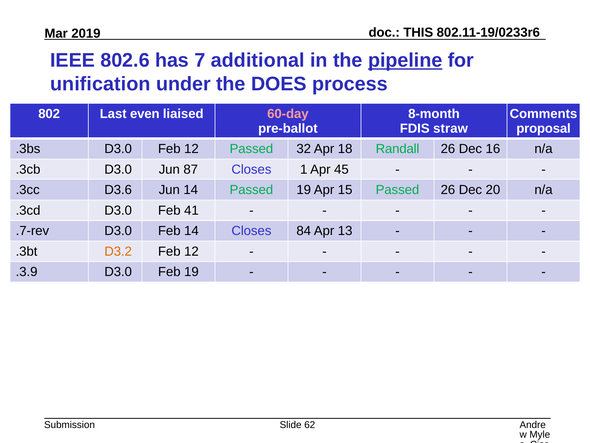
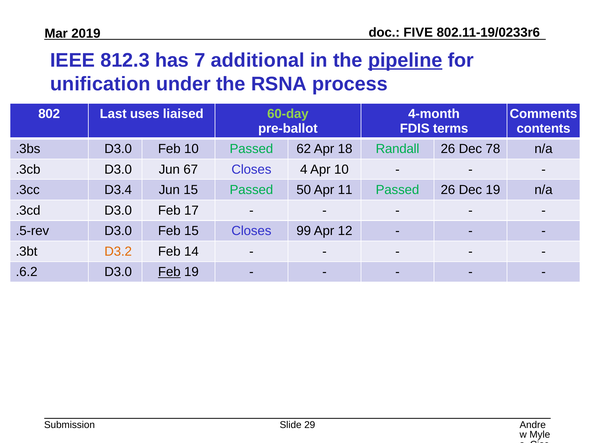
THIS: THIS -> FIVE (418, 32)
802.6: 802.6 -> 812.3 (125, 60)
DOES: DOES -> RSNA (279, 84)
even: even -> uses (145, 114)
60-day colour: pink -> light green (288, 114)
8-month: 8-month -> 4-month (434, 114)
straw: straw -> terms (451, 128)
proposal: proposal -> contents (544, 128)
D3.0 Feb 12: 12 -> 10 (191, 149)
32: 32 -> 62 (304, 149)
16: 16 -> 78 (493, 149)
87: 87 -> 67 (191, 169)
1: 1 -> 4 (304, 169)
Apr 45: 45 -> 10 (341, 169)
D3.6: D3.6 -> D3.4 (118, 190)
Jun 14: 14 -> 15 (191, 190)
Passed 19: 19 -> 50 (304, 190)
15: 15 -> 11 (345, 190)
Dec 20: 20 -> 19 (493, 190)
41: 41 -> 17 (191, 210)
.7-rev: .7-rev -> .5-rev (32, 231)
Feb 14: 14 -> 15 (191, 231)
84: 84 -> 99 (304, 231)
13: 13 -> 12 (345, 231)
12: 12 -> 14 (191, 251)
.3.9: .3.9 -> .6.2 (27, 272)
Feb underline: none -> present (169, 272)
62: 62 -> 29 (310, 424)
